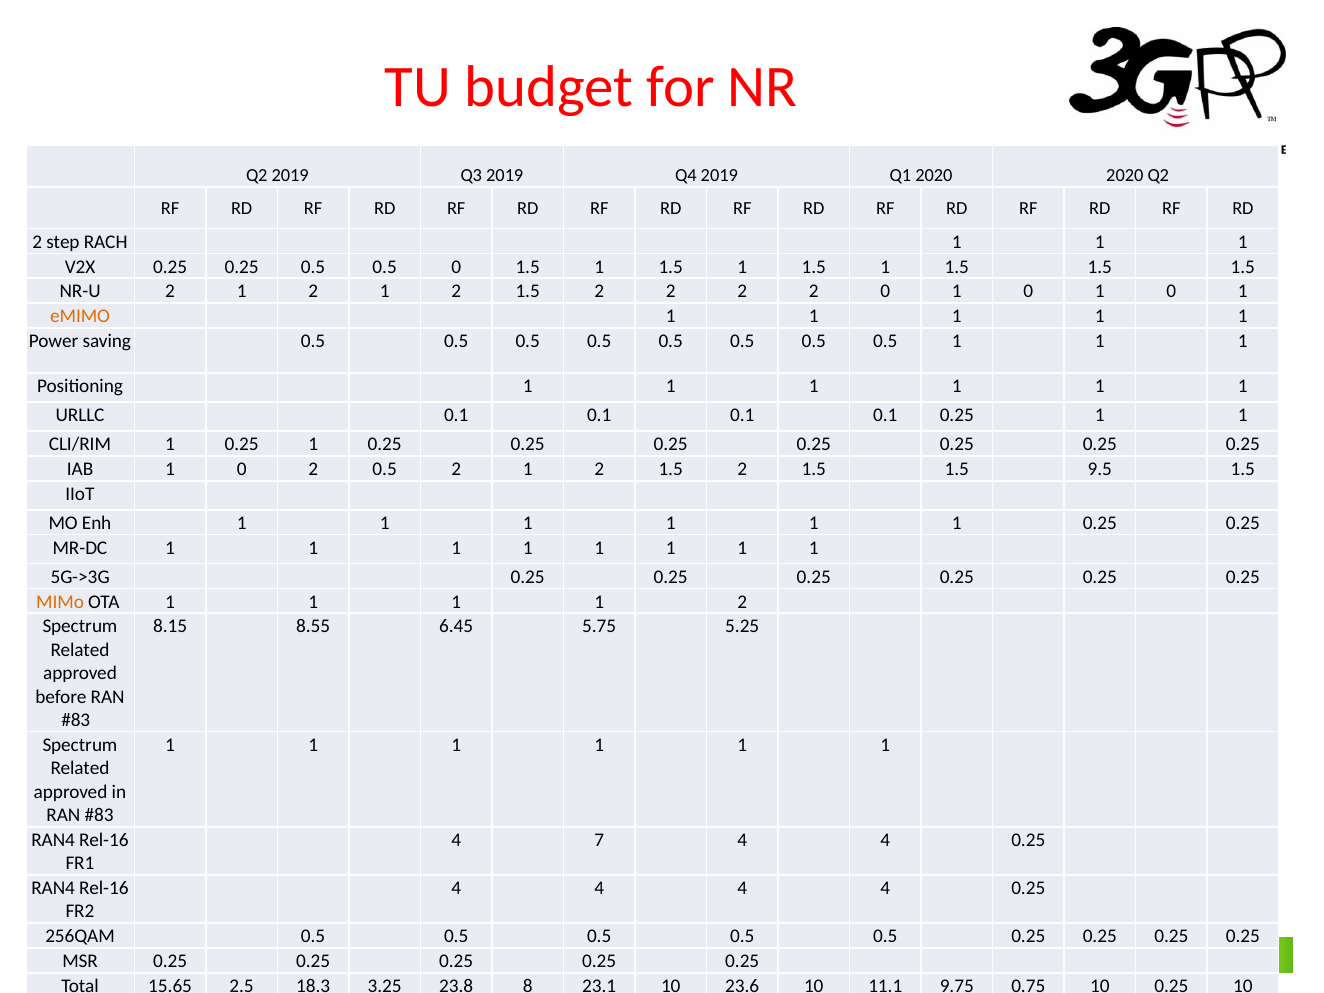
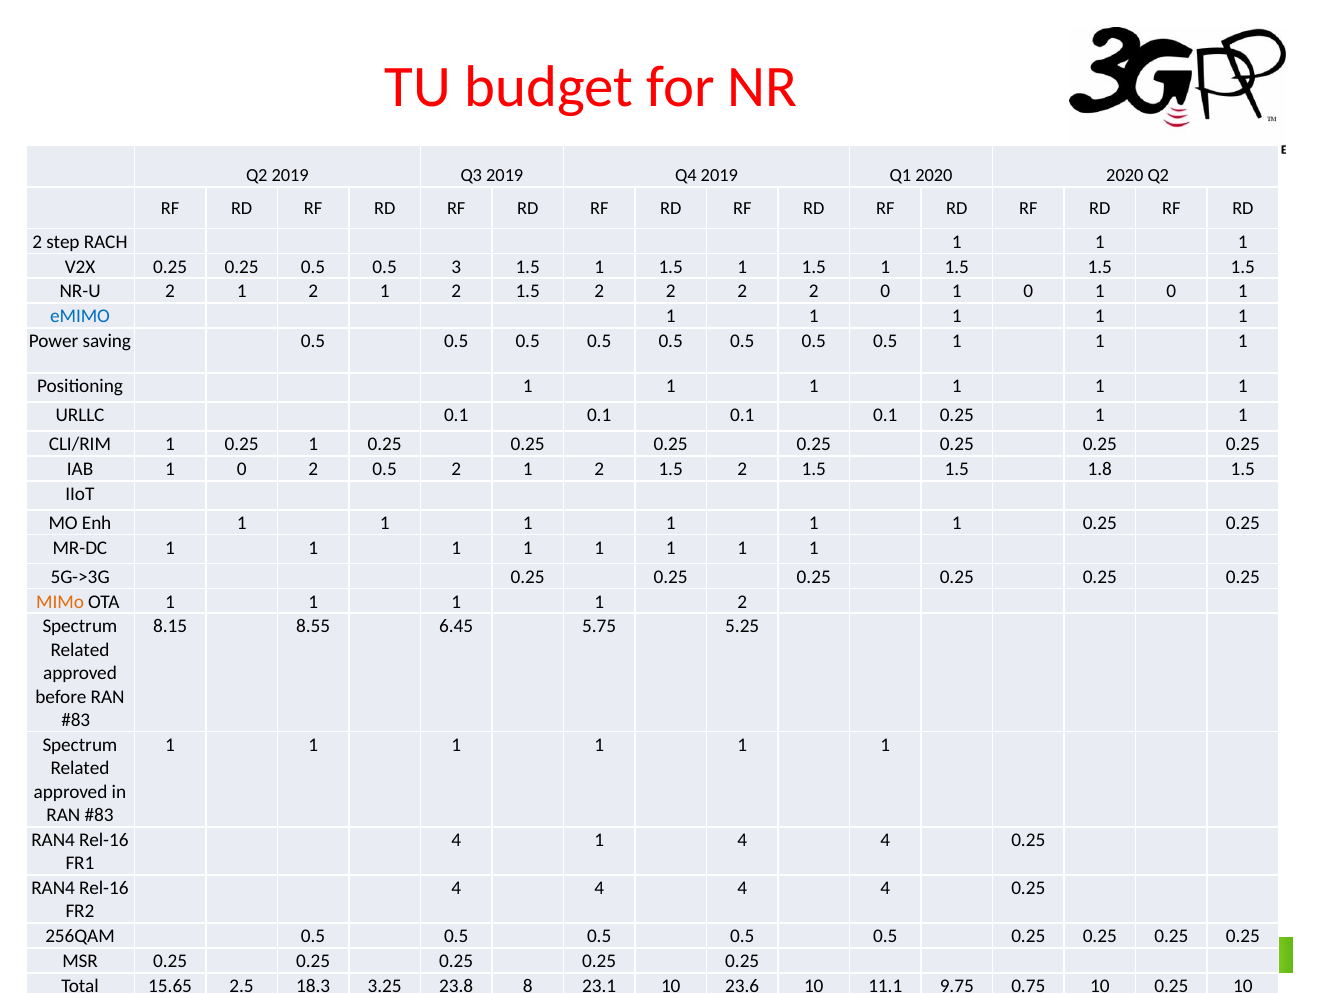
0.5 0: 0 -> 3 (456, 267)
eMIMO colour: orange -> blue (80, 316)
9.5: 9.5 -> 1.8 (1100, 469)
4 7: 7 -> 1 (599, 840)
